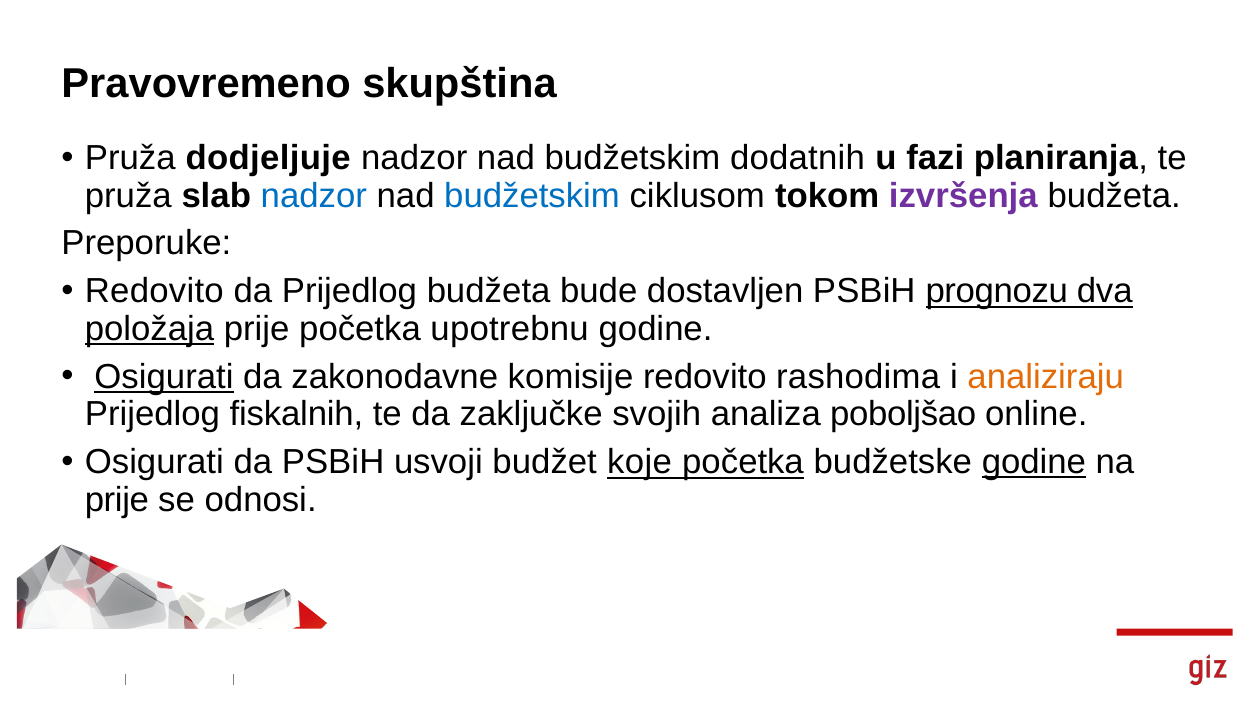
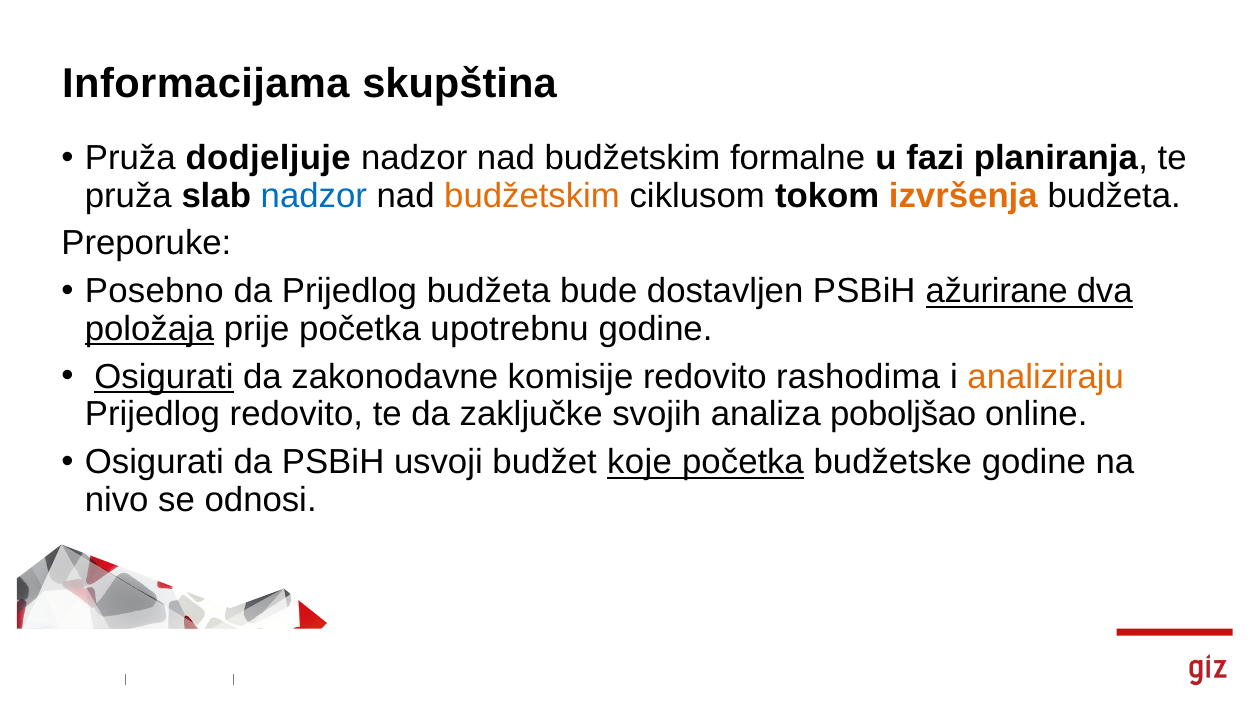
Pravovremeno: Pravovremeno -> Informacijama (206, 84)
dodatnih: dodatnih -> formalne (798, 158)
budžetskim colour: blue -> orange (532, 196)
izvršenja colour: purple -> orange (963, 196)
Redovito: Redovito -> Posebno (154, 291)
prognozu: prognozu -> ažurirane (997, 291)
Prijedlog fiskalnih: fiskalnih -> redovito (296, 414)
godine underline: present -> none (1034, 462)
prije: prije -> nivo (117, 500)
